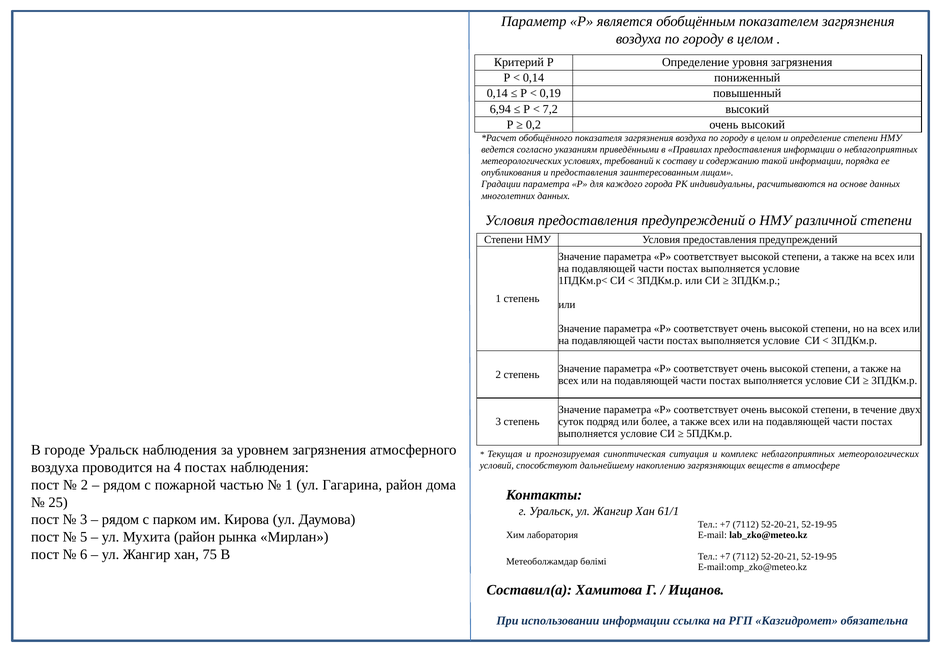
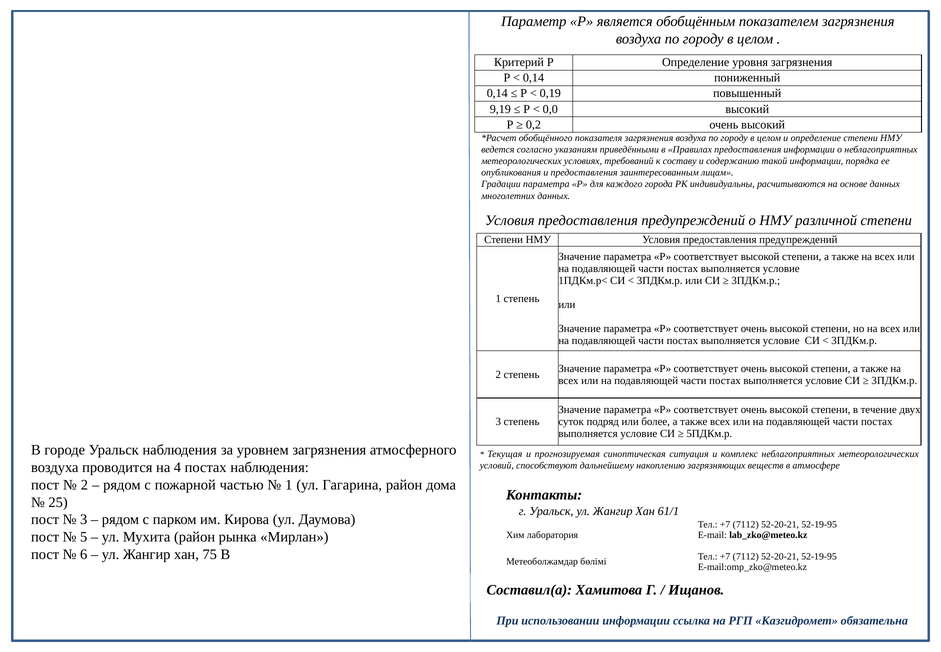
6,94: 6,94 -> 9,19 (500, 109)
7,2: 7,2 -> 0,0 (550, 109)
